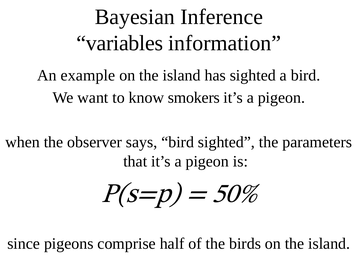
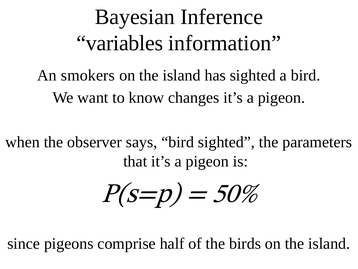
example: example -> smokers (88, 75)
smokers: smokers -> changes (194, 97)
